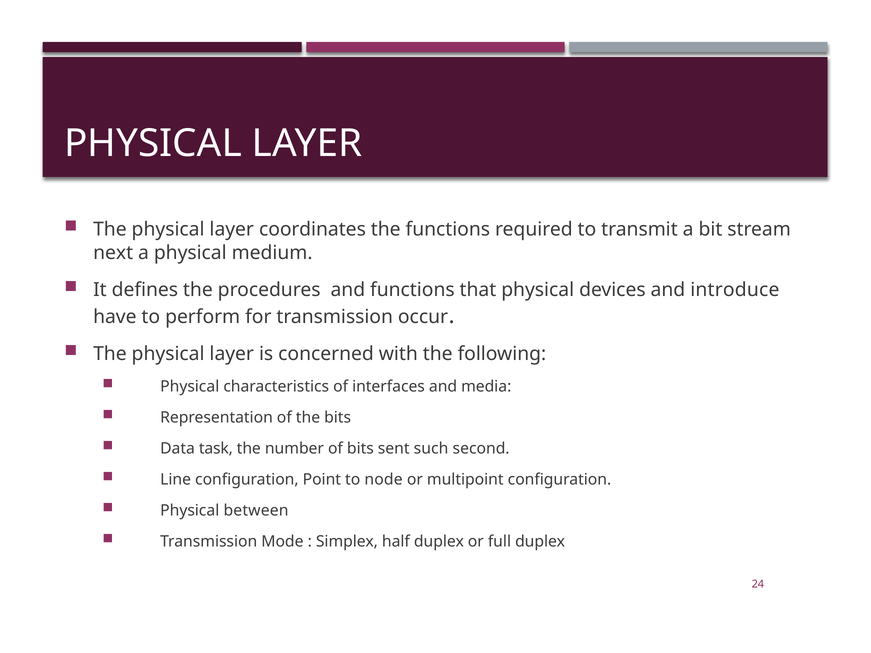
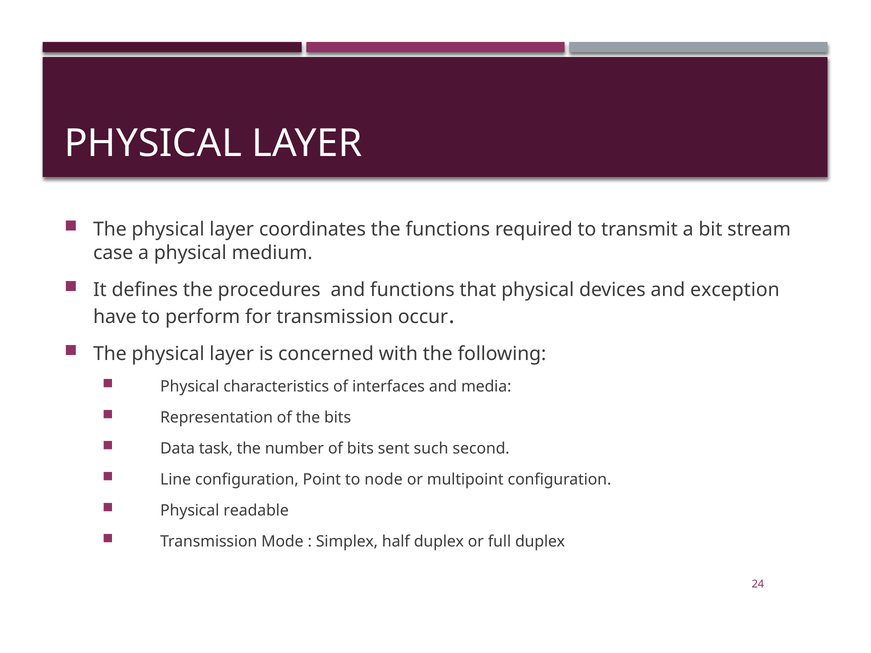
next: next -> case (113, 253)
introduce: introduce -> exception (735, 290)
between: between -> readable (256, 511)
